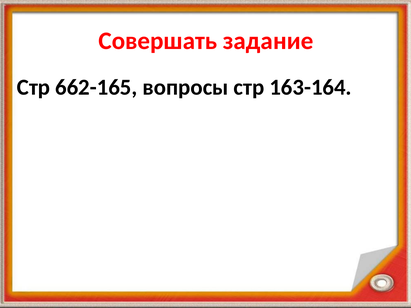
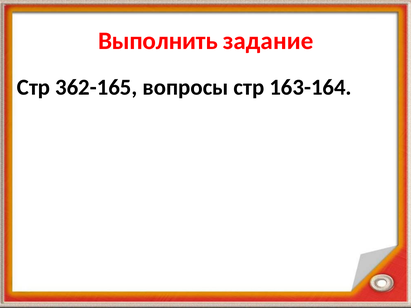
Совершать: Совершать -> Выполнить (158, 41)
662-165: 662-165 -> 362-165 (96, 87)
